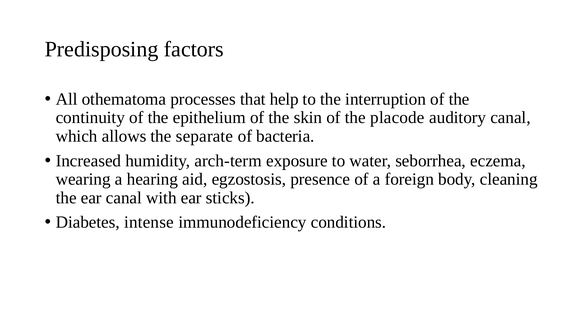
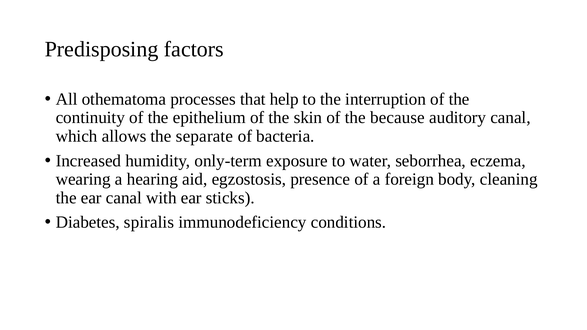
placode: placode -> because (397, 118)
arch-term: arch-term -> only-term (228, 161)
intense: intense -> spiralis (149, 222)
